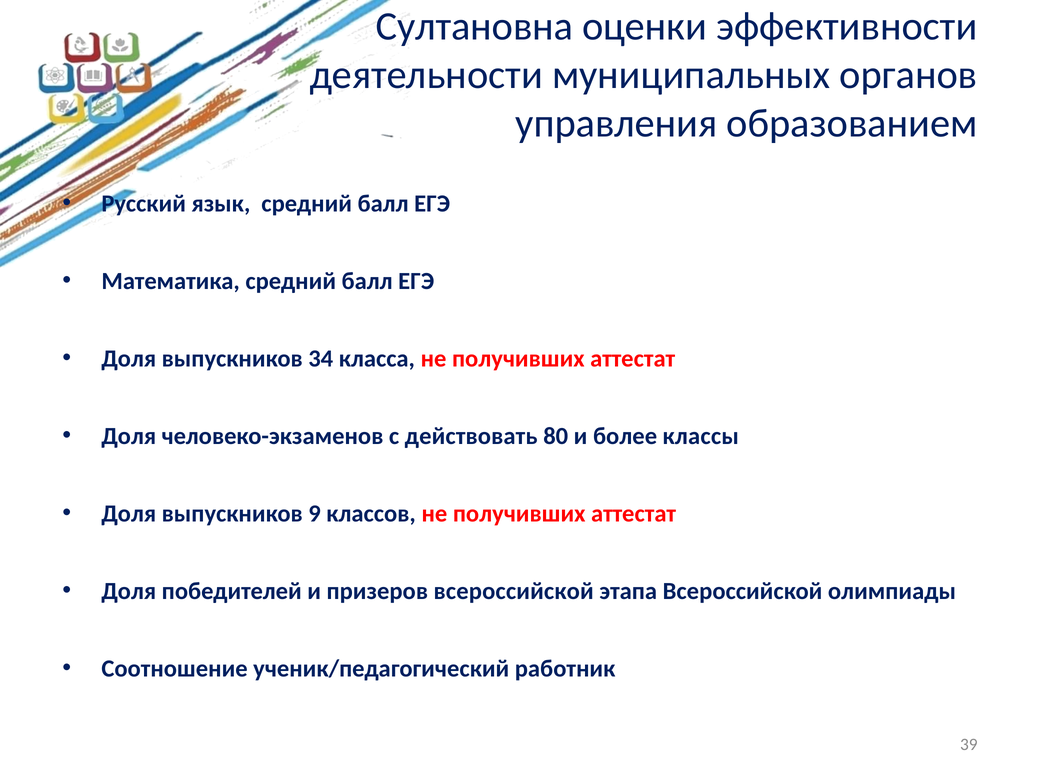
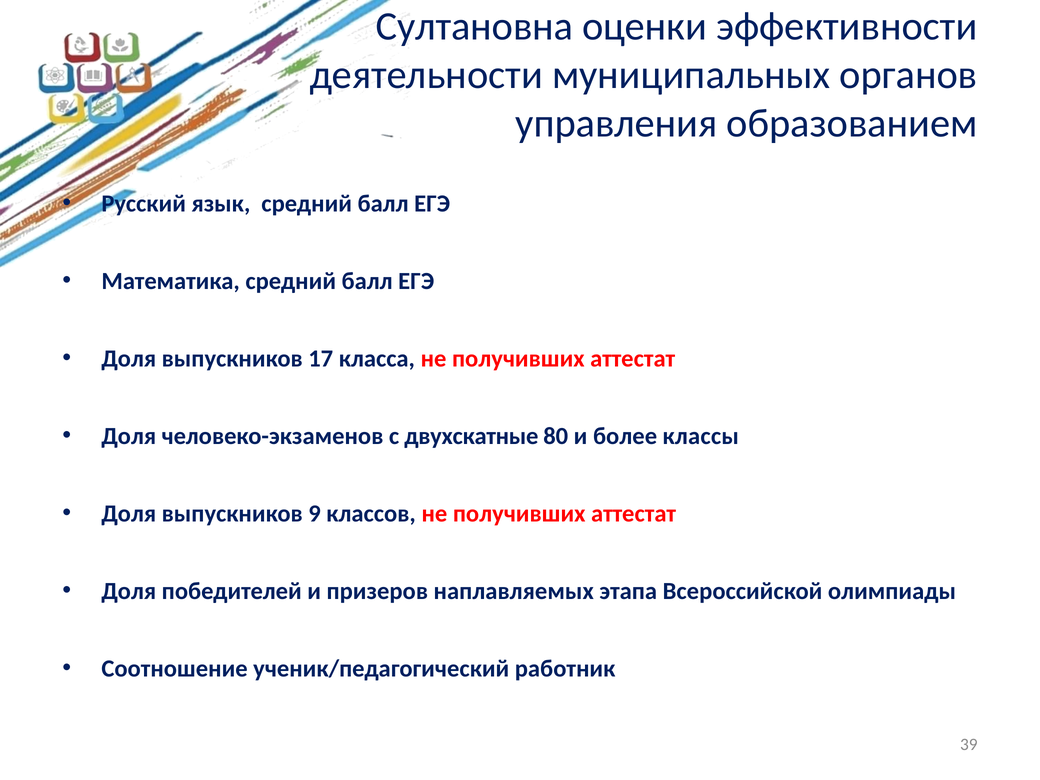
34: 34 -> 17 (321, 359)
действовать: действовать -> двухскатные (471, 436)
призеров всероссийской: всероссийской -> наплавляемых (514, 591)
